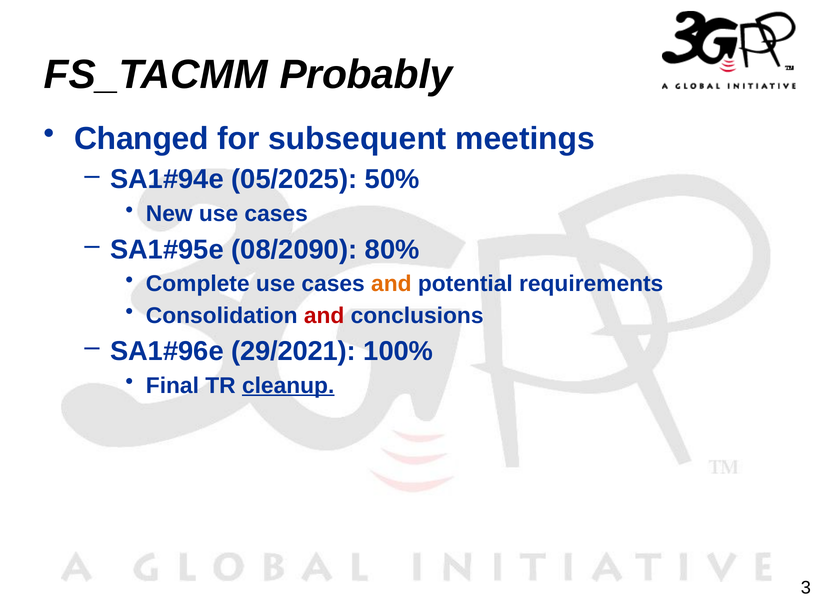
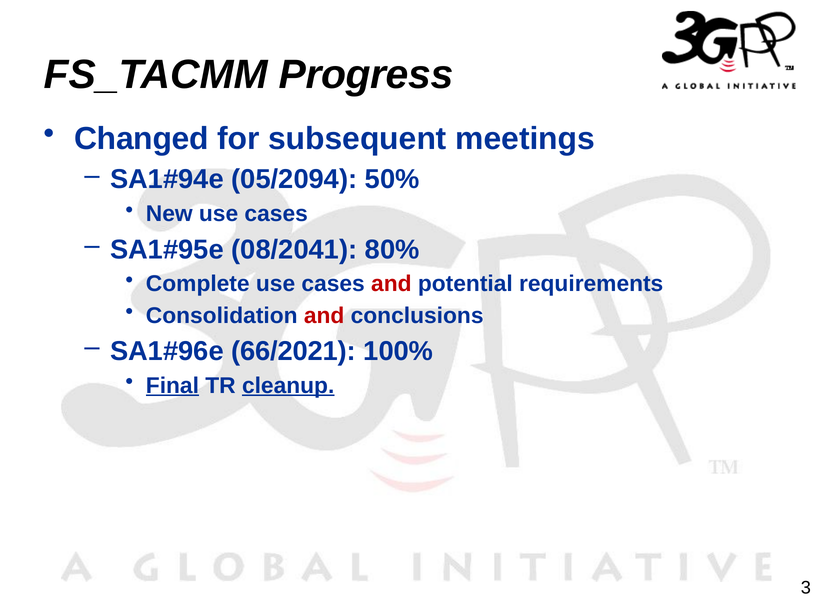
Probably: Probably -> Progress (366, 75)
05/2025: 05/2025 -> 05/2094 (294, 180)
08/2090: 08/2090 -> 08/2041 (294, 250)
and colour: orange -> red (391, 284)
29/2021: 29/2021 -> 66/2021 (294, 352)
Final underline: none -> present (172, 386)
